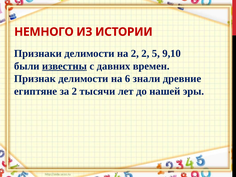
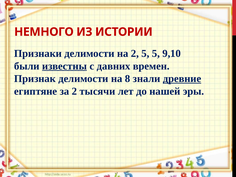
2 2: 2 -> 5 (145, 53)
6: 6 -> 8 (128, 79)
древние underline: none -> present (182, 79)
